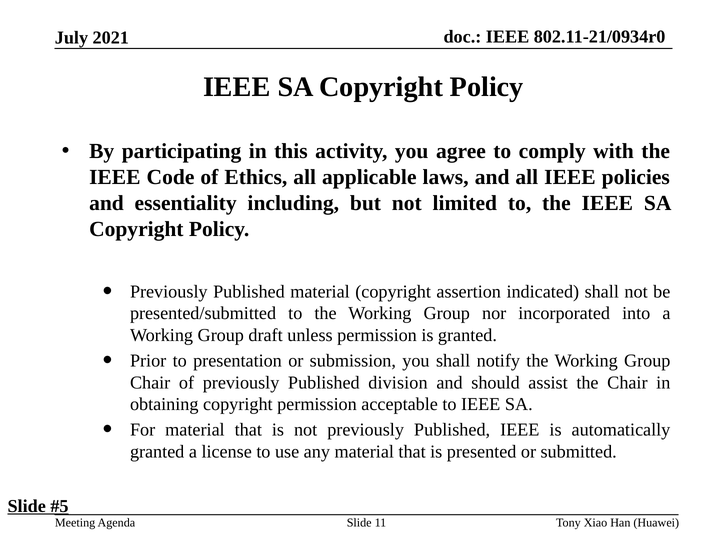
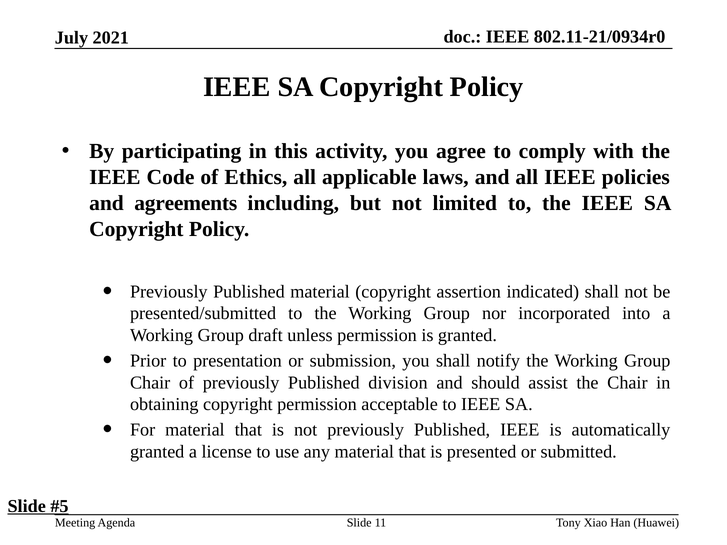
essentiality: essentiality -> agreements (186, 203)
